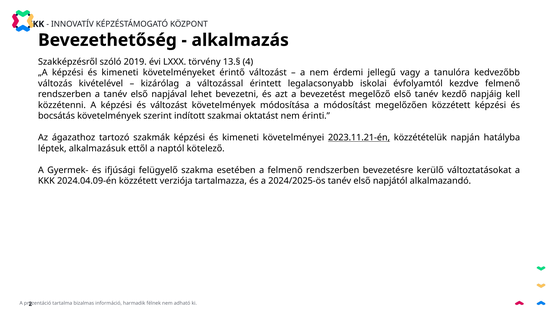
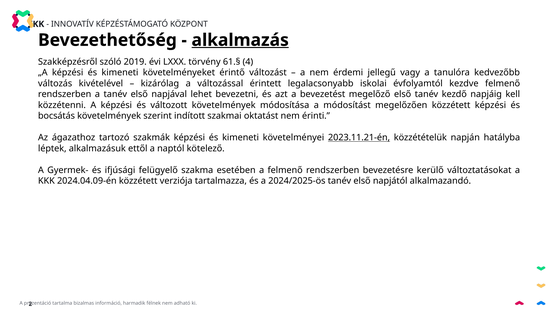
alkalmazás underline: none -> present (240, 40)
13.§: 13.§ -> 61.§ (232, 62)
és változást: változást -> változott (169, 105)
